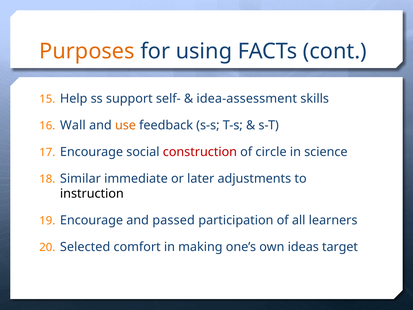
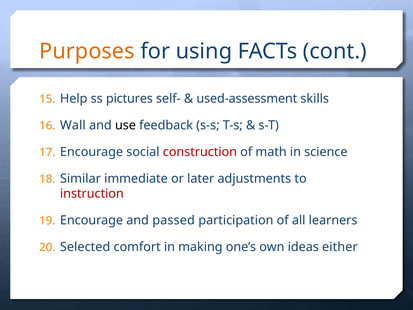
support: support -> pictures (129, 99)
idea-assessment: idea-assessment -> used-assessment (247, 99)
use colour: orange -> black (125, 125)
circle: circle -> math (271, 152)
instruction colour: black -> red (92, 194)
target: target -> either (340, 247)
